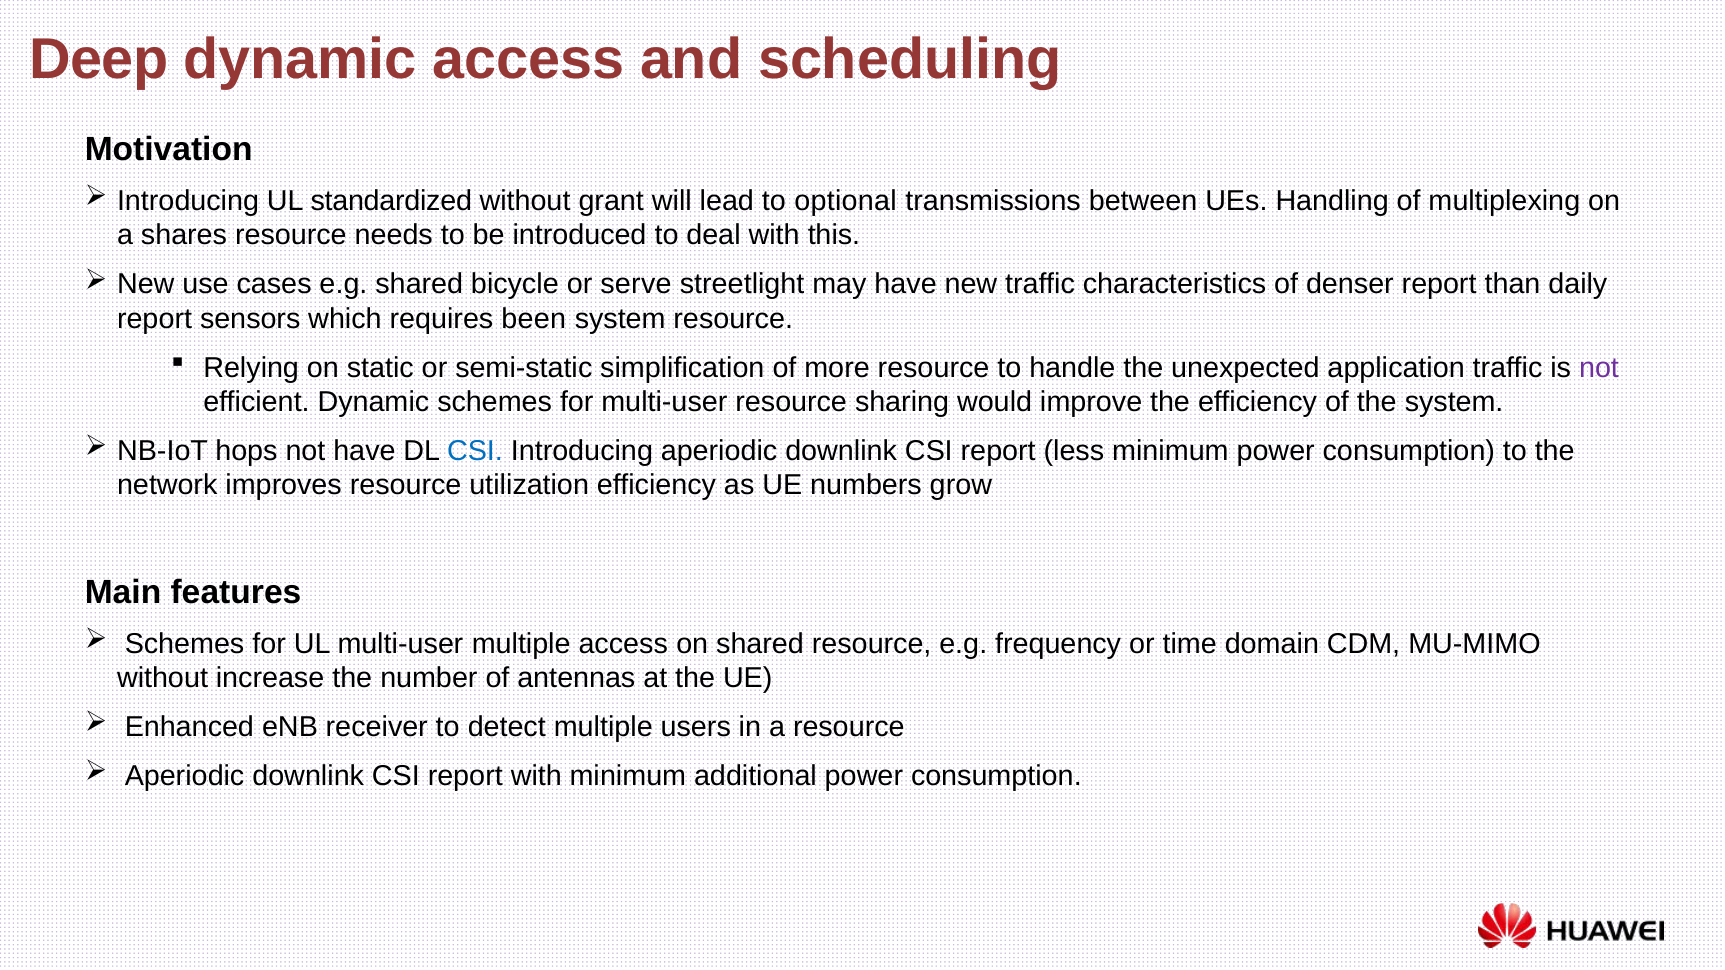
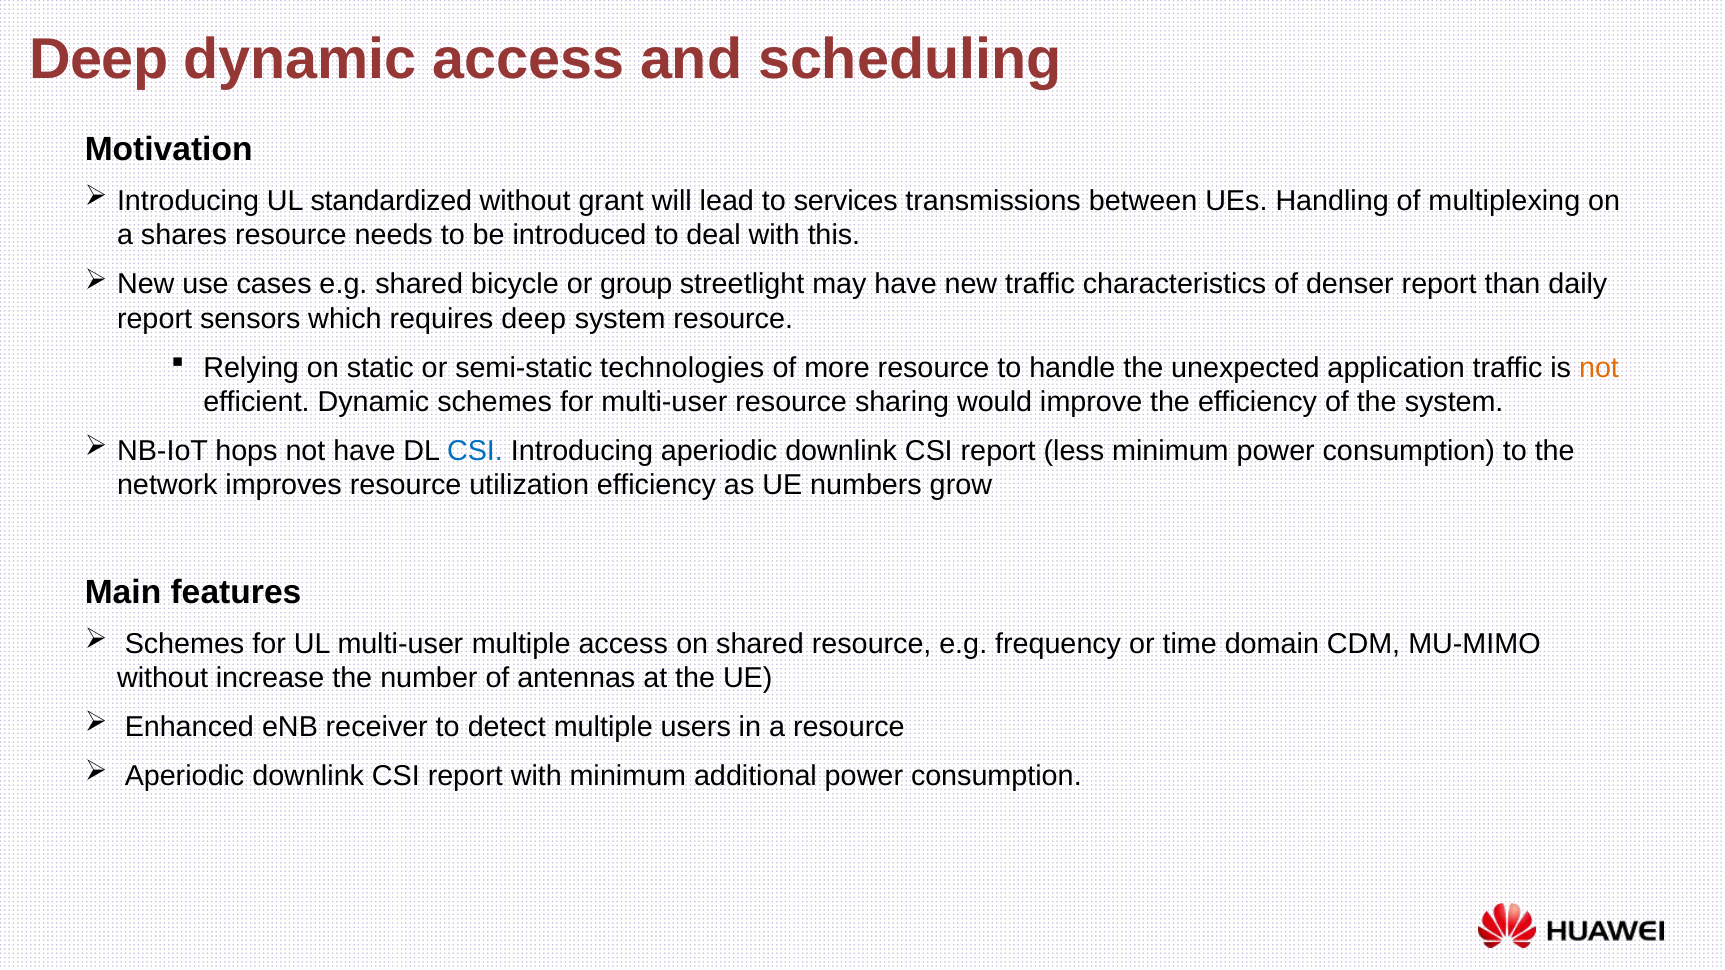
optional: optional -> services (846, 201)
serve: serve -> group (636, 284)
requires been: been -> deep (534, 319)
simplification: simplification -> technologies (682, 368)
not colour: purple -> orange (1599, 368)
